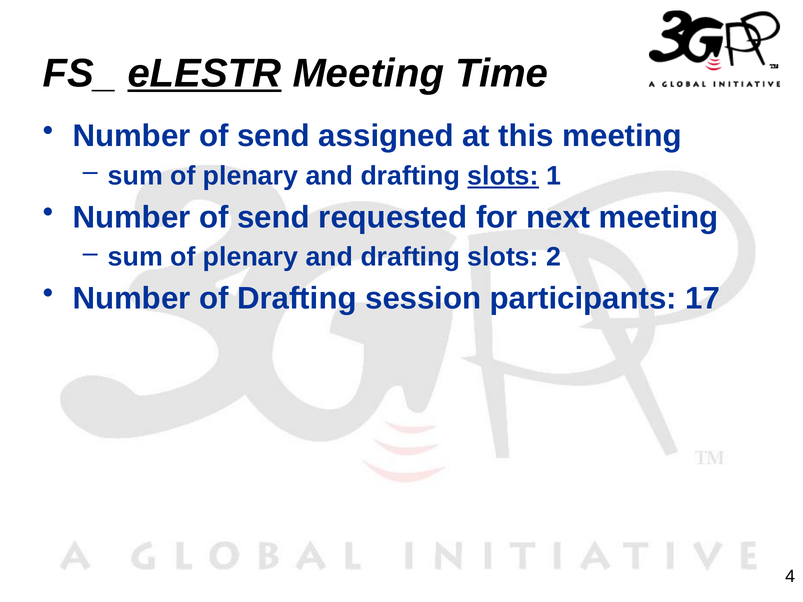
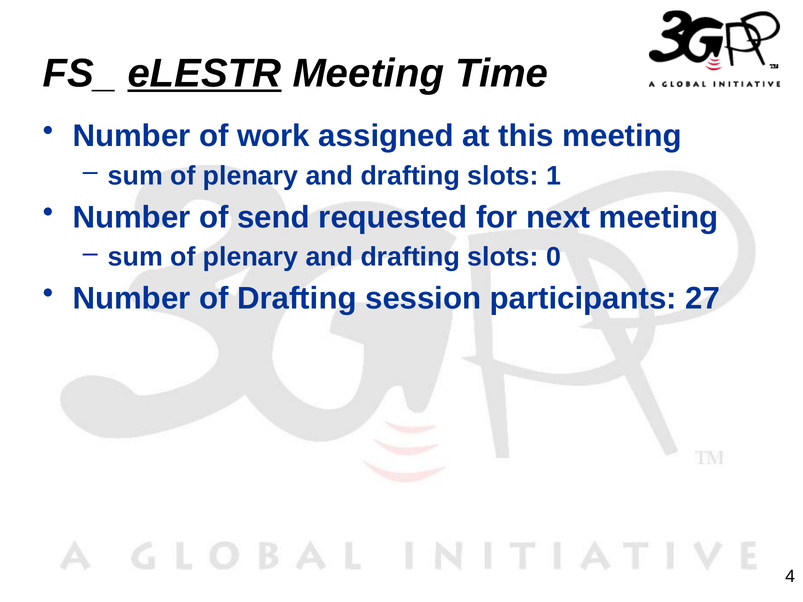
send: send -> work (273, 136)
slots underline: present -> none (503, 176)
2: 2 -> 0 (554, 257)
17: 17 -> 27 (703, 299)
